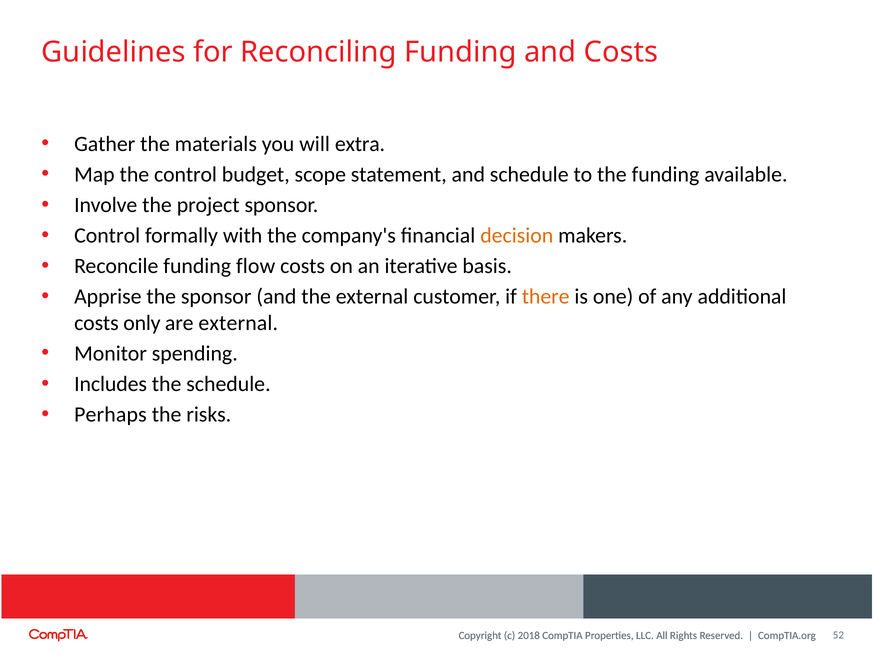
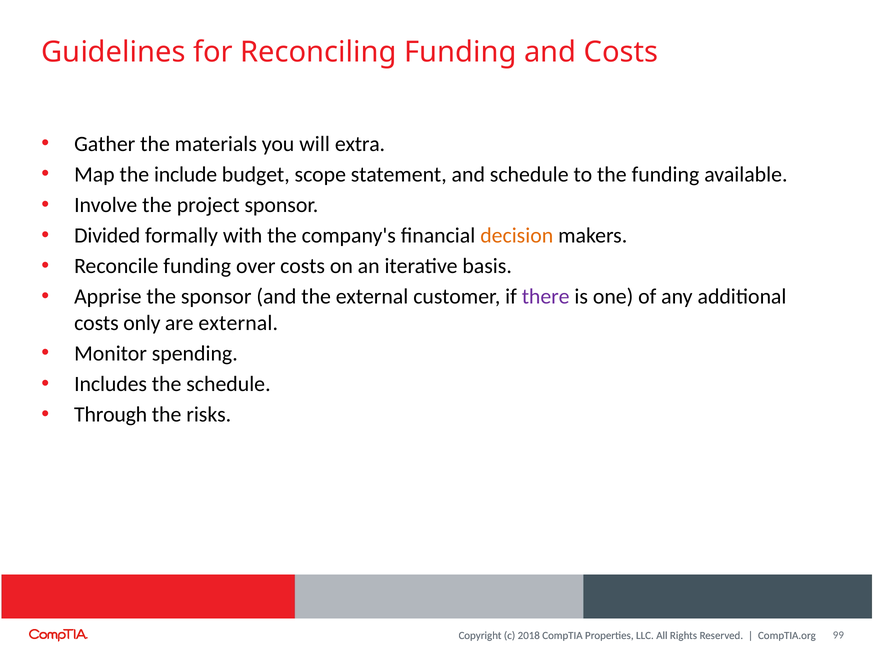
the control: control -> include (186, 174)
Control: Control -> Divided (107, 235)
flow: flow -> over (256, 266)
there colour: orange -> purple (546, 297)
Perhaps: Perhaps -> Through (111, 414)
52: 52 -> 99 (838, 635)
